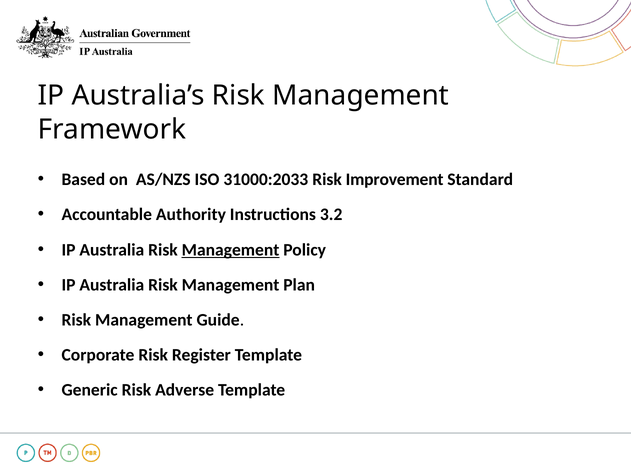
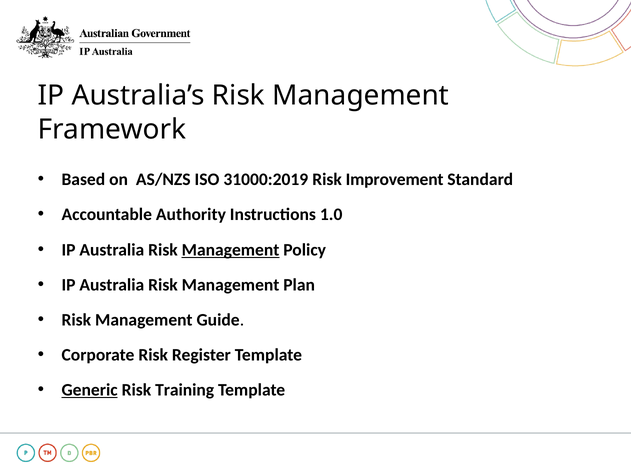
31000:2033: 31000:2033 -> 31000:2019 (266, 180)
3.2: 3.2 -> 1.0 (331, 215)
Generic underline: none -> present (90, 390)
Adverse: Adverse -> Training (185, 390)
